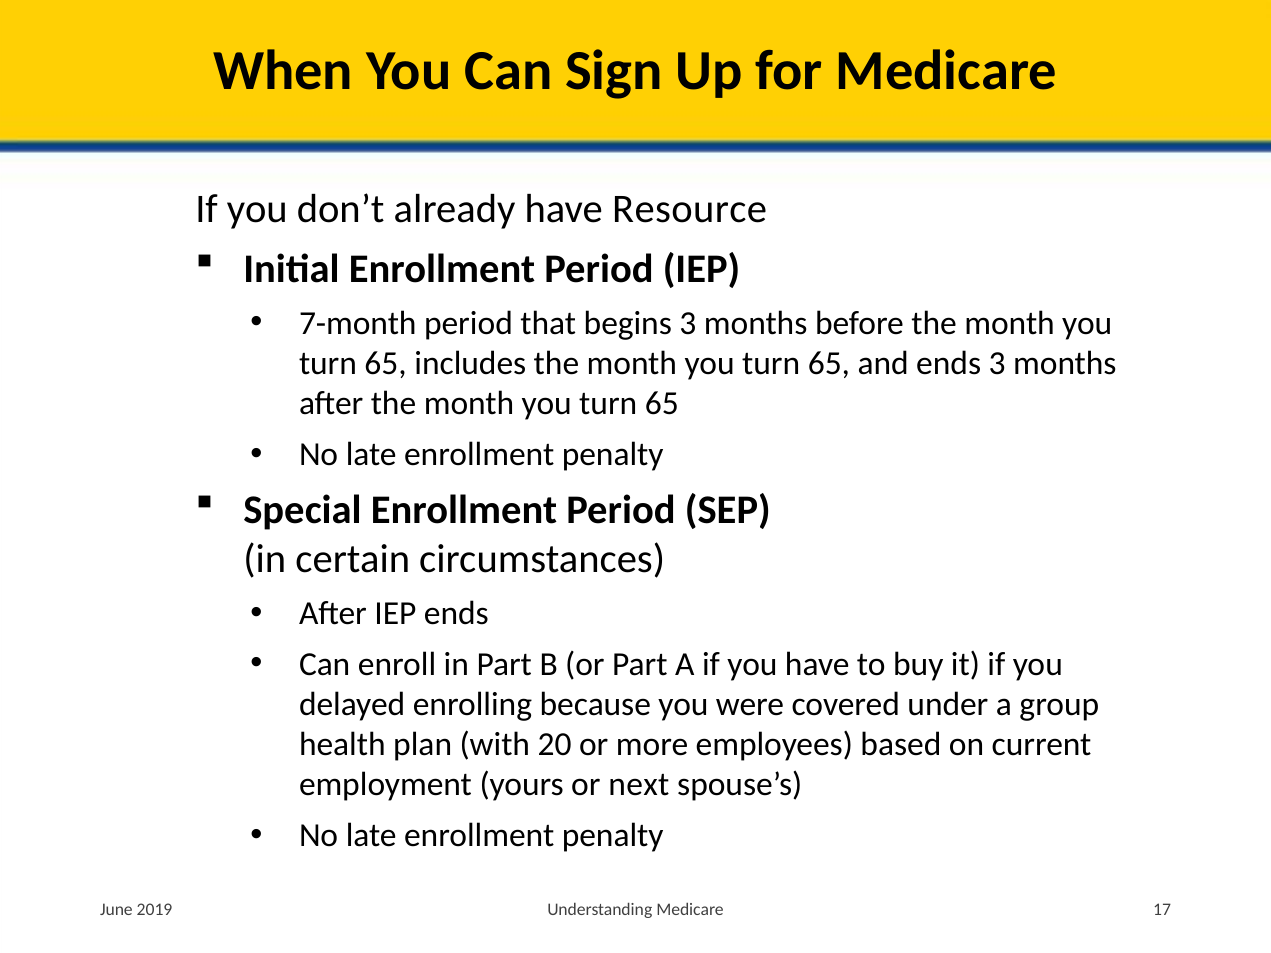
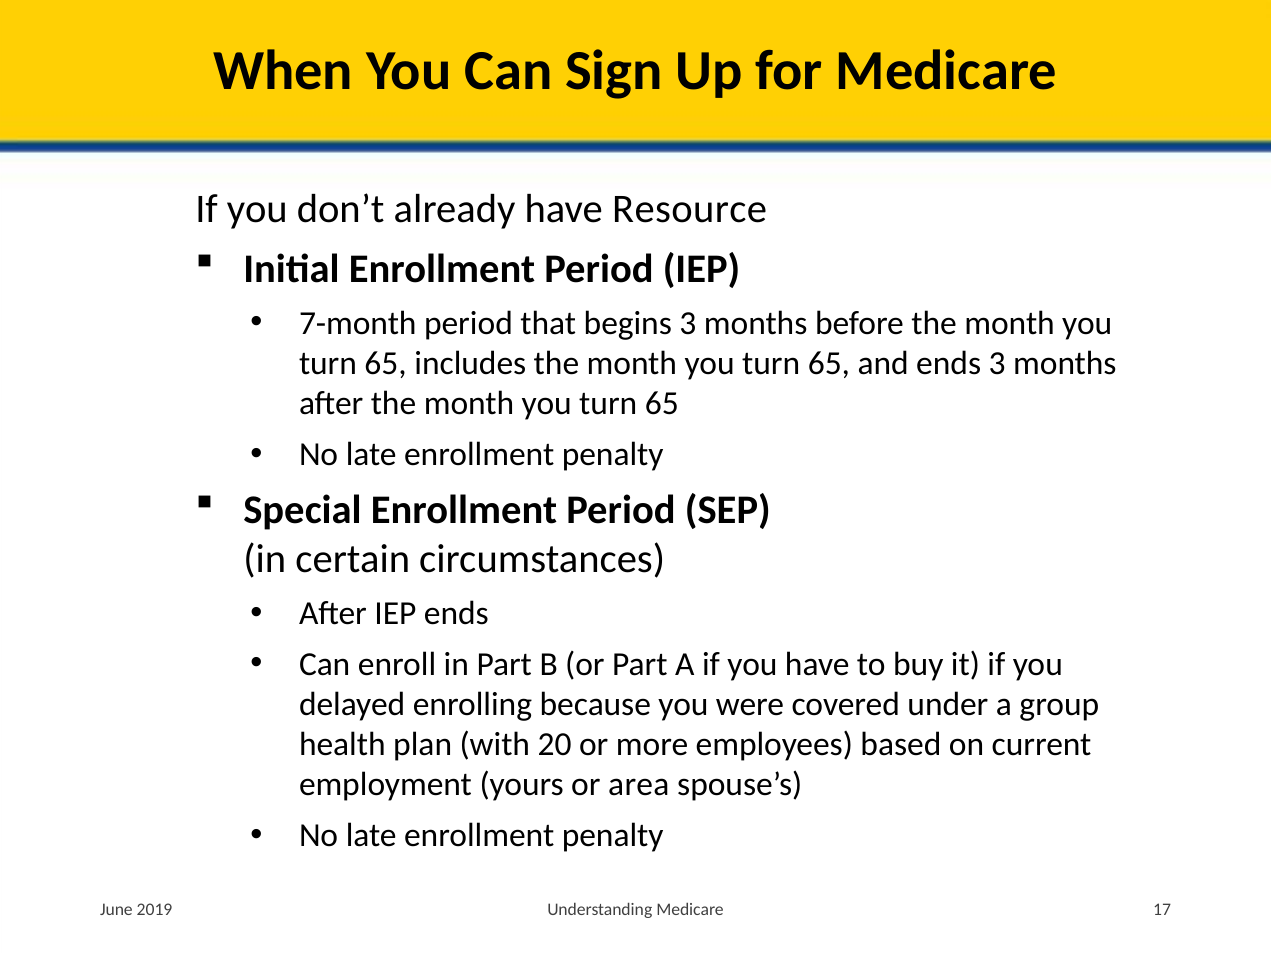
next: next -> area (639, 785)
